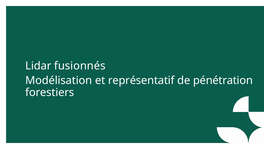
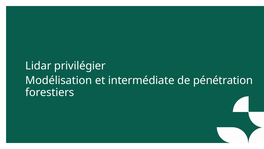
fusionnés: fusionnés -> privilégier (80, 66)
représentatif: représentatif -> intermédiate (141, 80)
